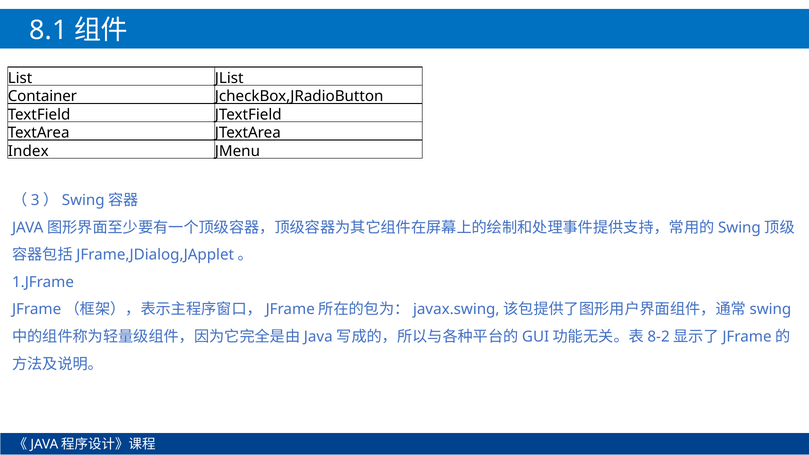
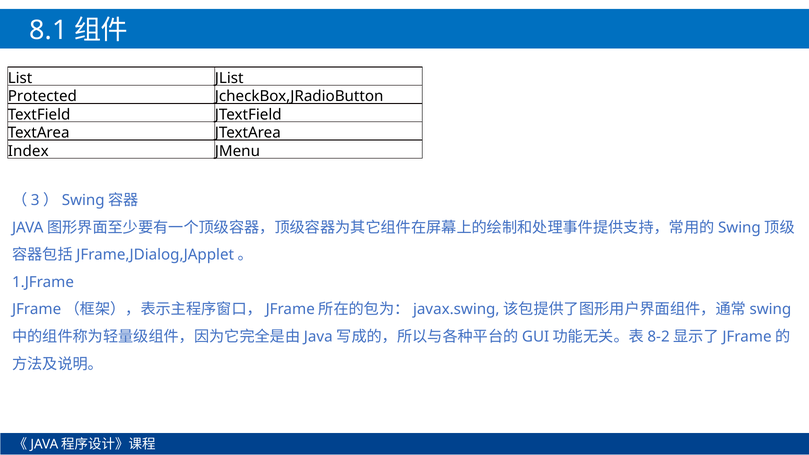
Container: Container -> Protected (42, 96)
